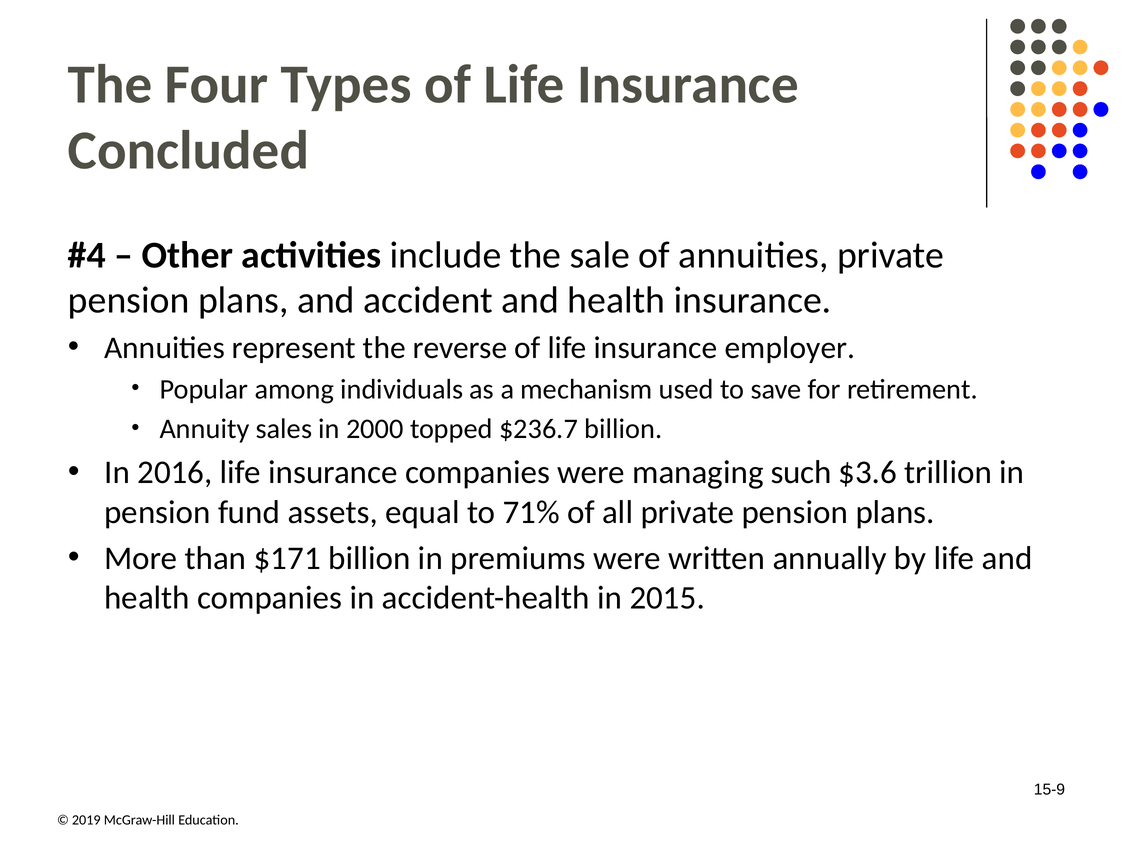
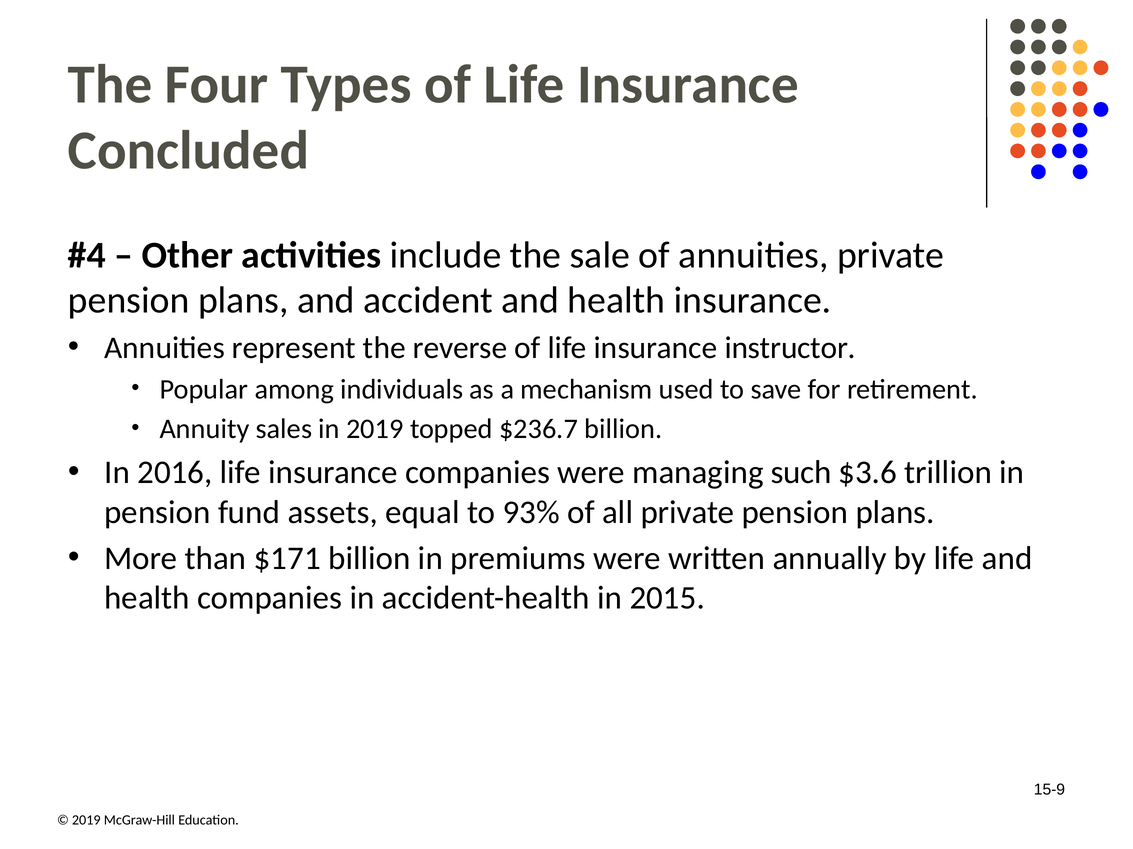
employer: employer -> instructor (790, 348)
in 2000: 2000 -> 2019 (375, 429)
71%: 71% -> 93% (531, 513)
